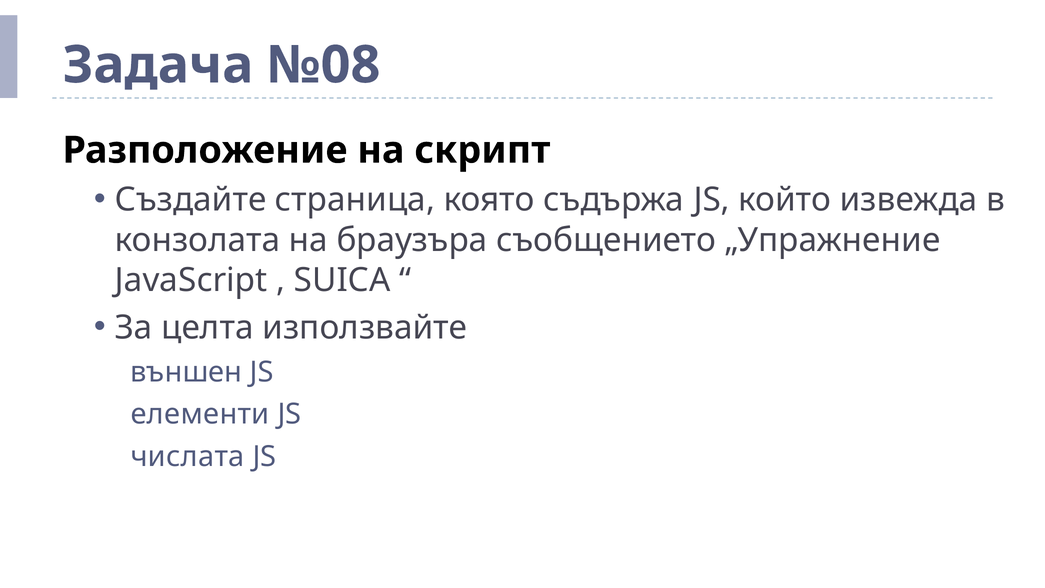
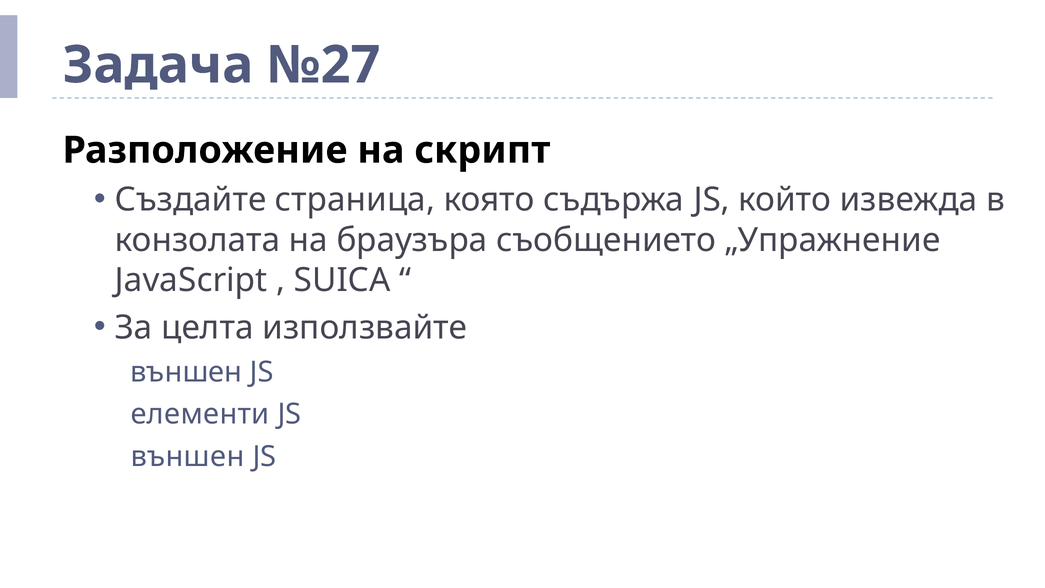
№08: №08 -> №27 (324, 65)
числата: числата -> външен (188, 456)
